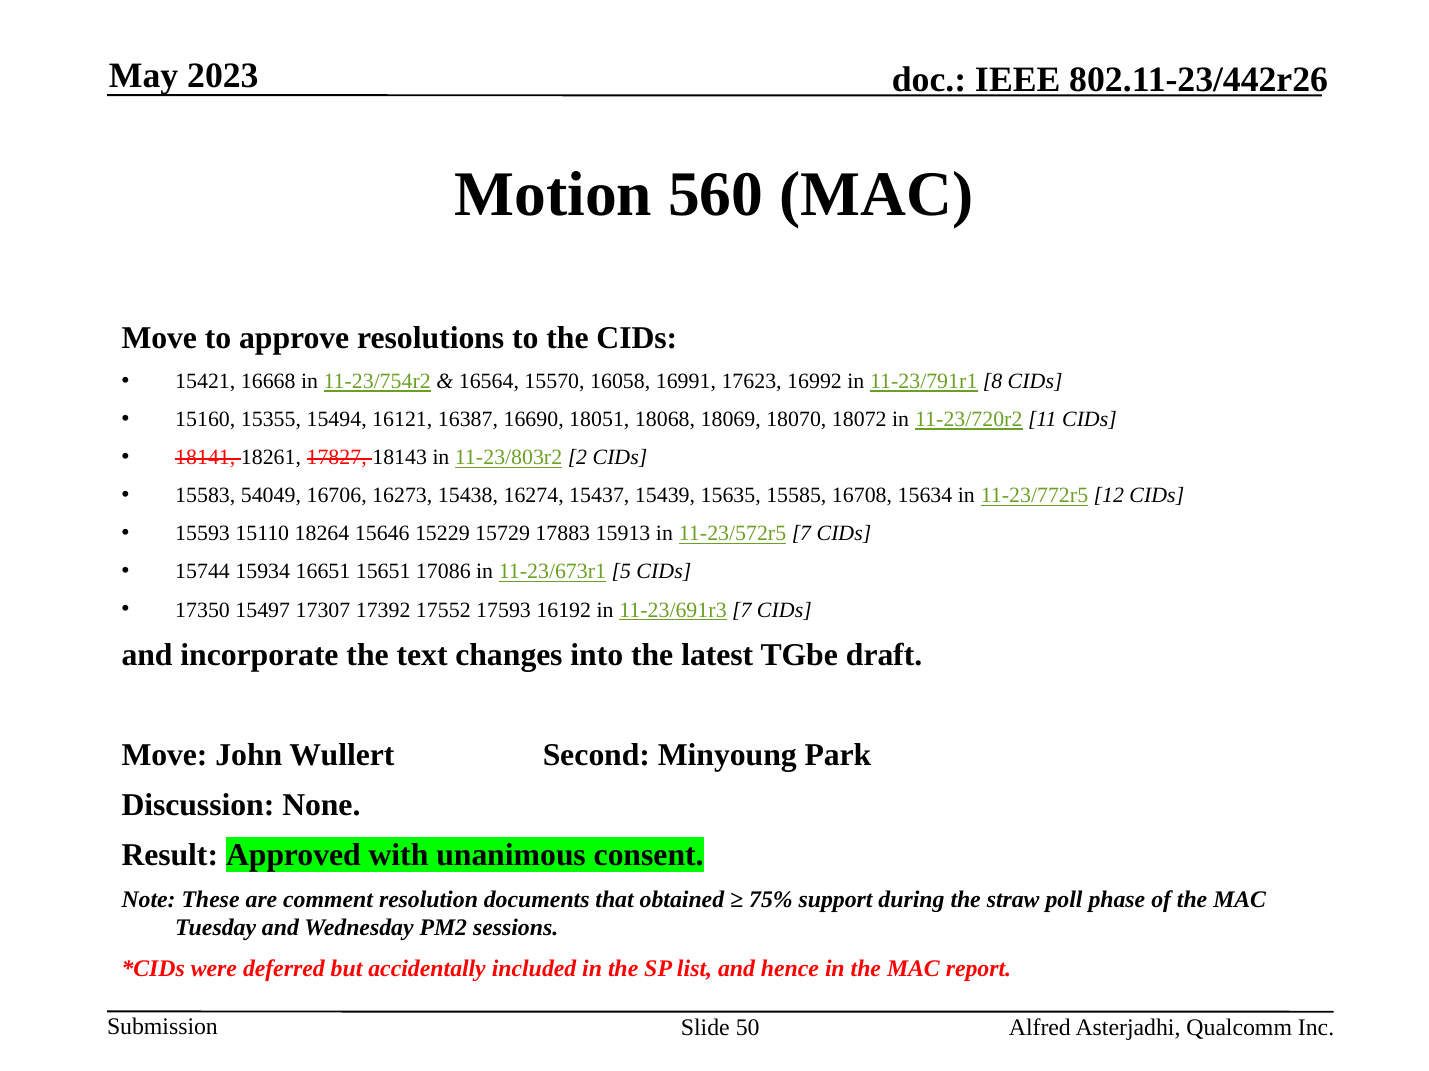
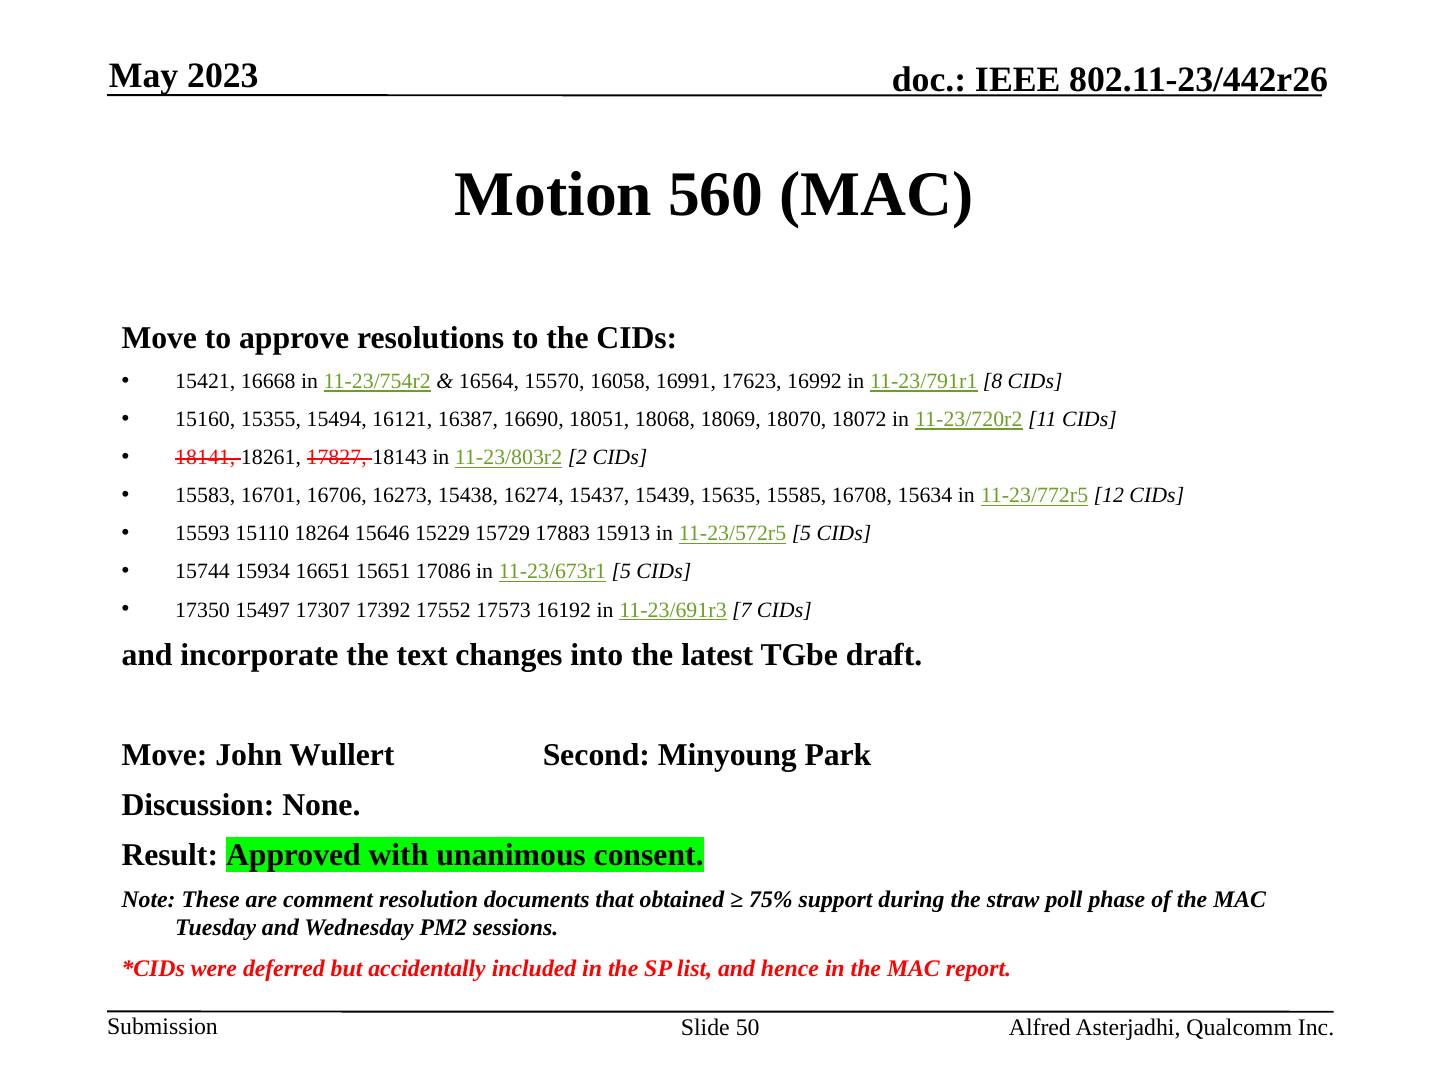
54049: 54049 -> 16701 (271, 496)
11-23/572r5 7: 7 -> 5 (801, 534)
17593: 17593 -> 17573 (504, 610)
